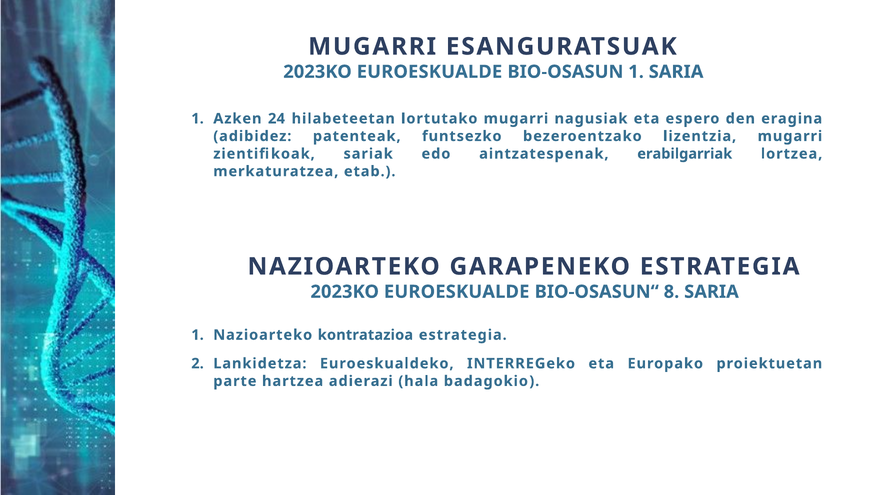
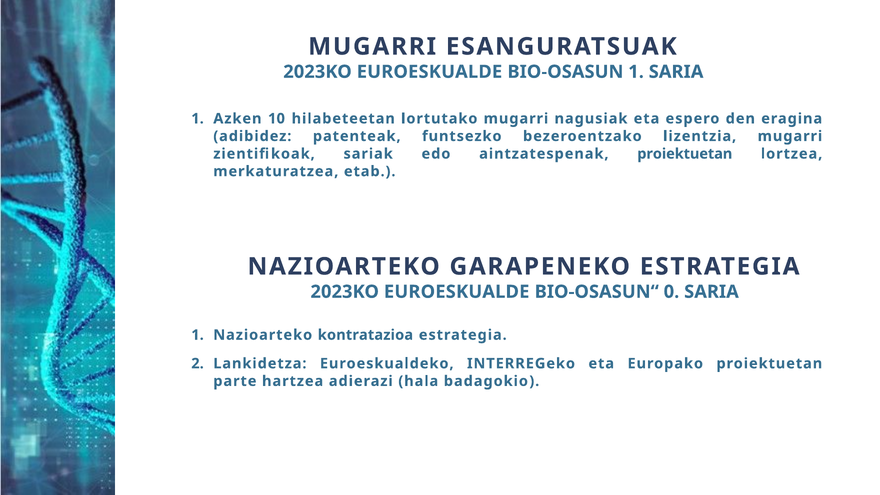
24: 24 -> 10 (276, 119)
aintzatespenak erabilgarriak: erabilgarriak -> proiektuetan (685, 154)
8: 8 -> 0 (671, 292)
